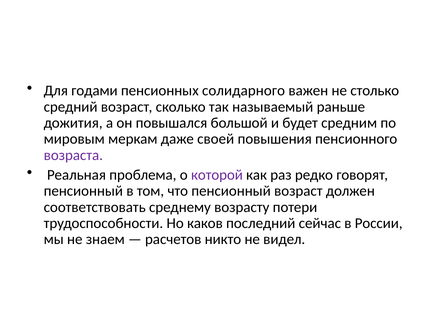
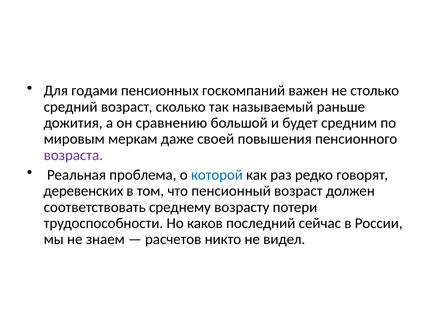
солидарного: солидарного -> госкомпаний (244, 91)
повышался: повышался -> сравнению (171, 123)
которой colour: purple -> blue (217, 175)
пенсионный: пенсионный -> деревенских (83, 191)
